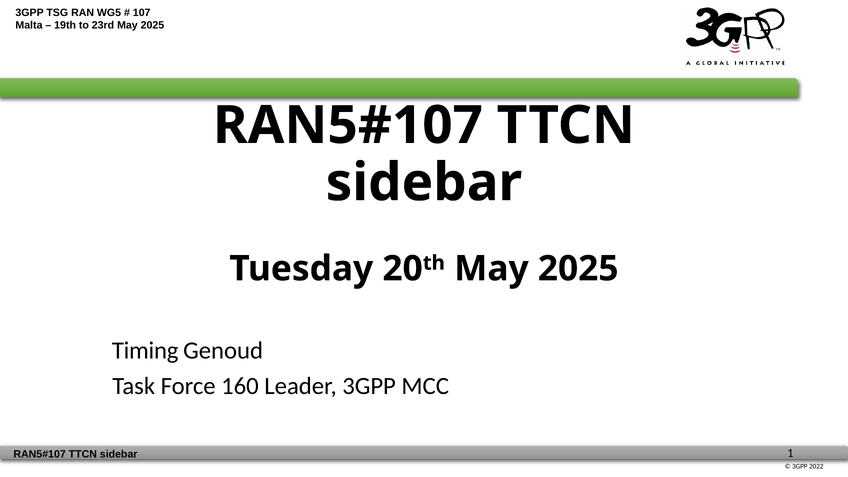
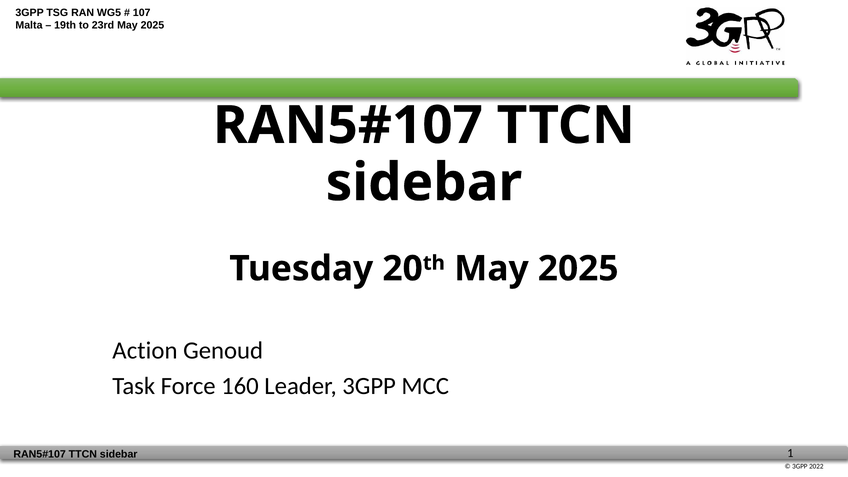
Timing: Timing -> Action (145, 351)
